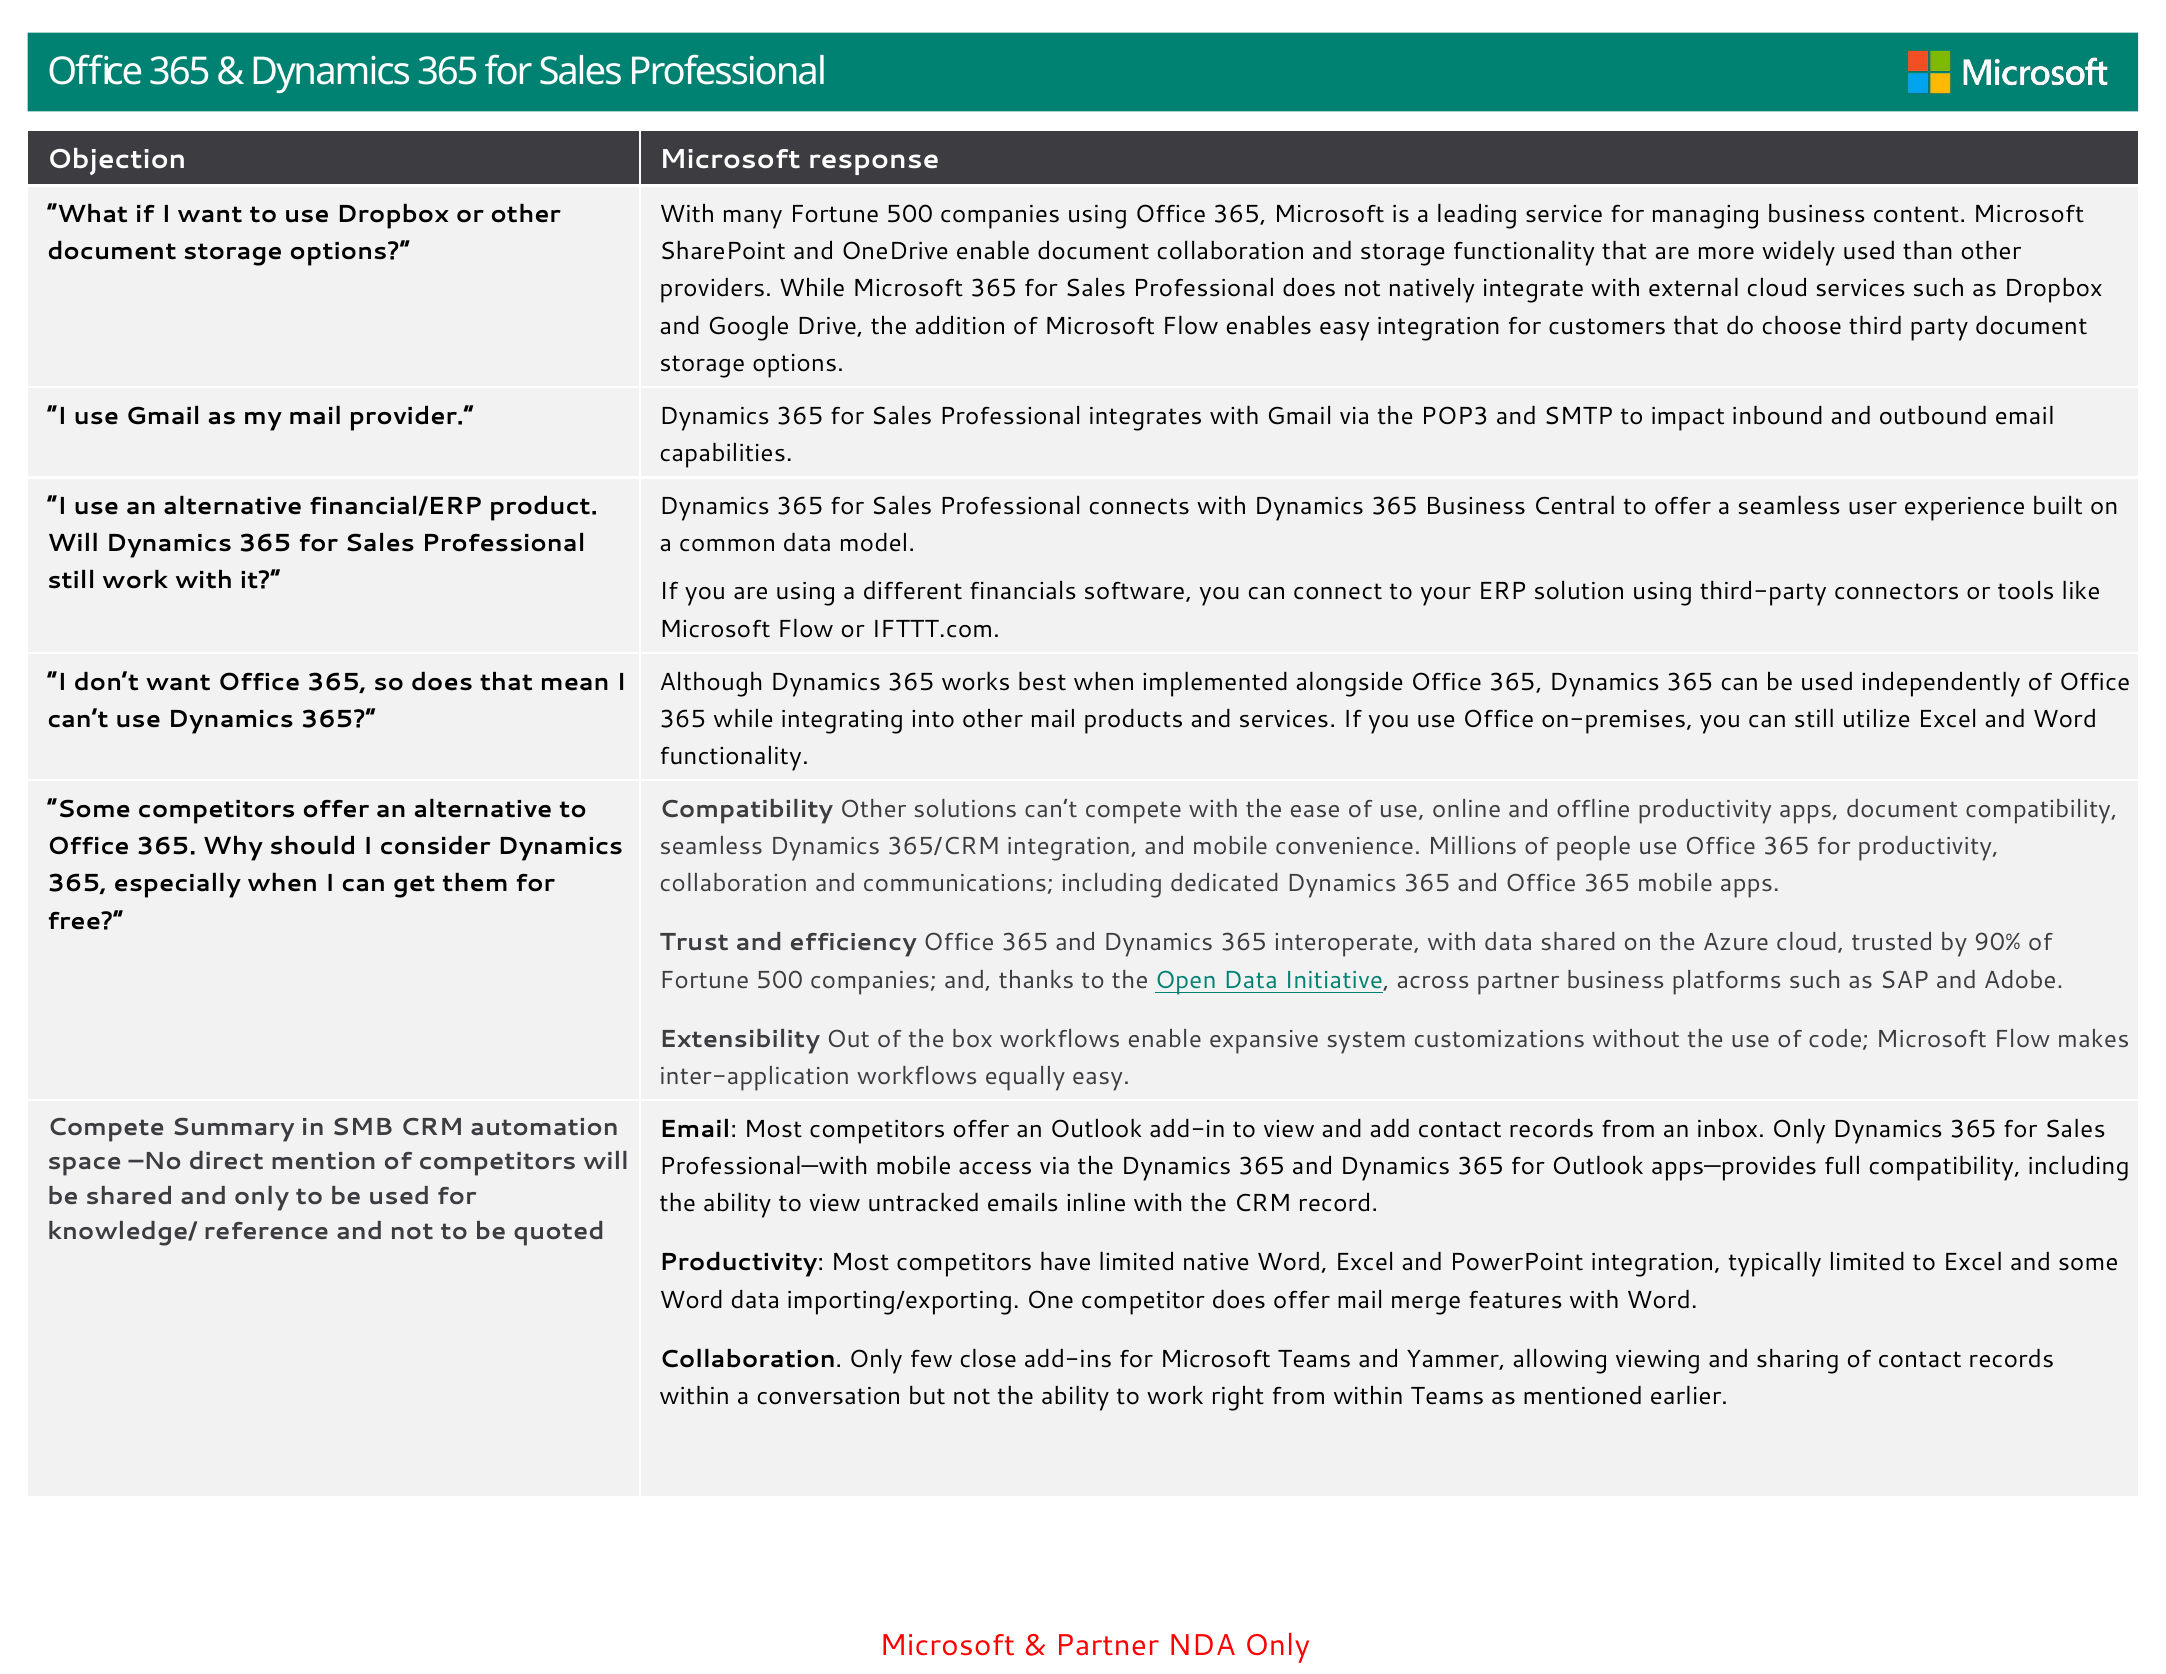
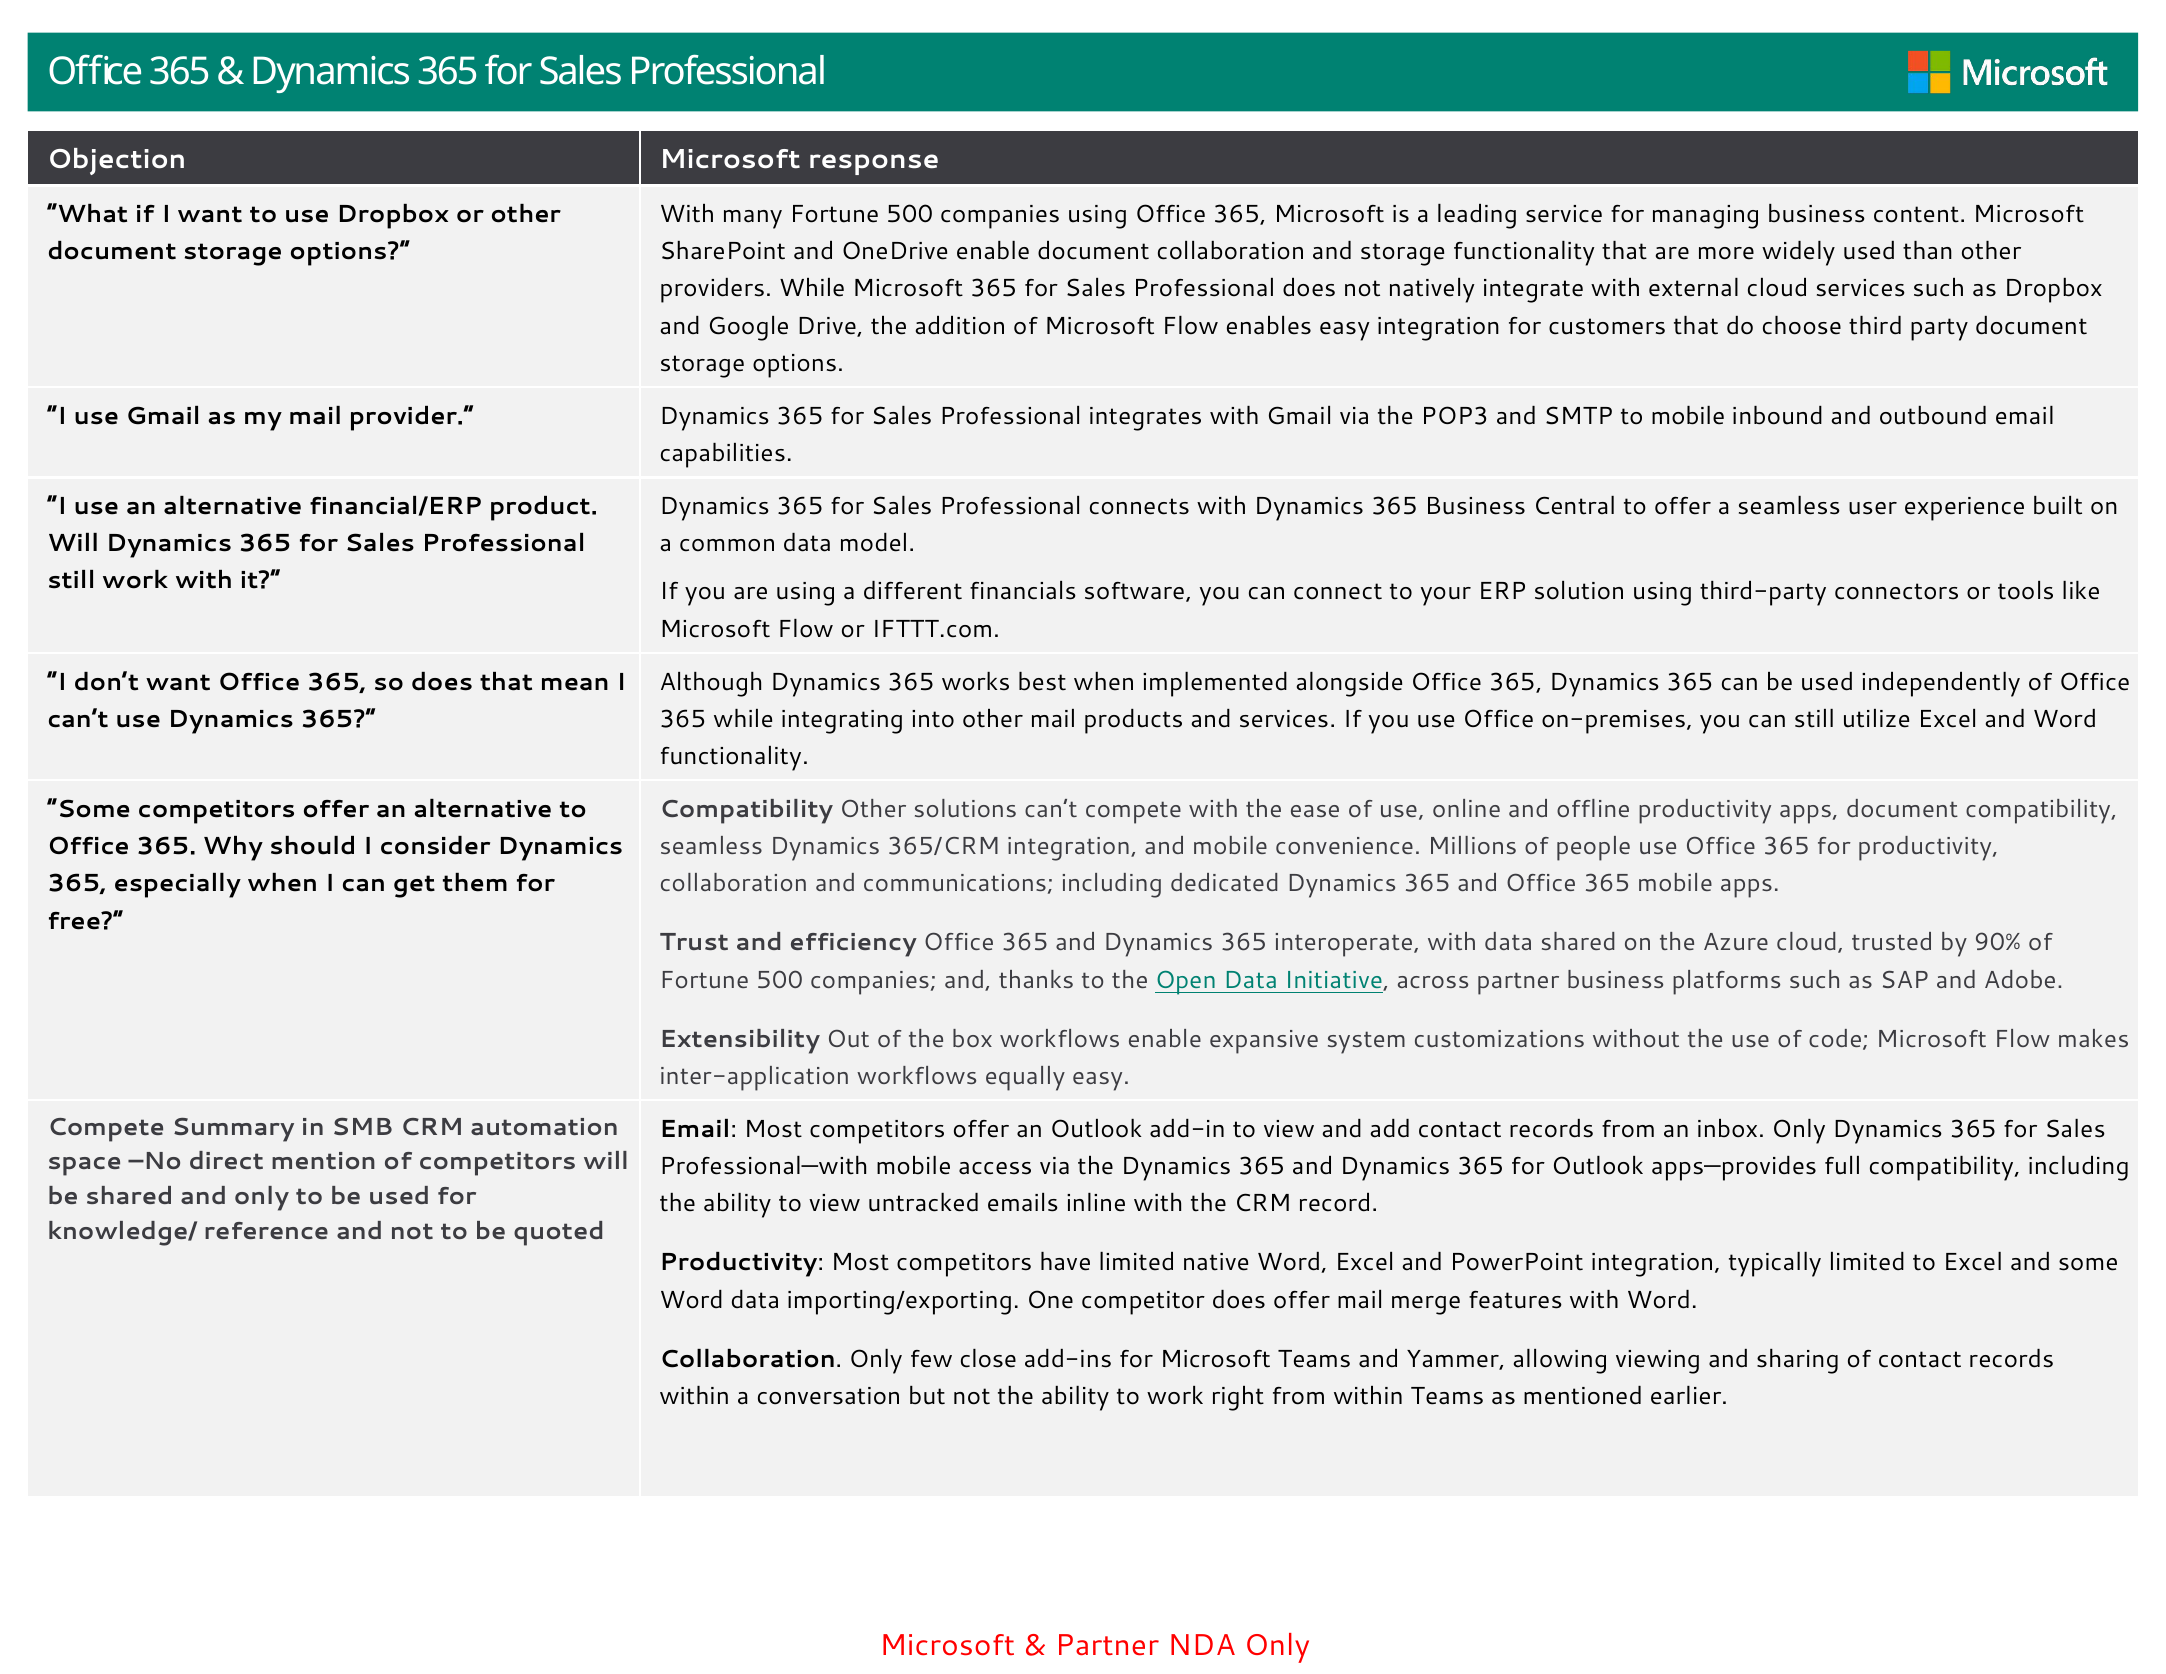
to impact: impact -> mobile (1688, 416)
